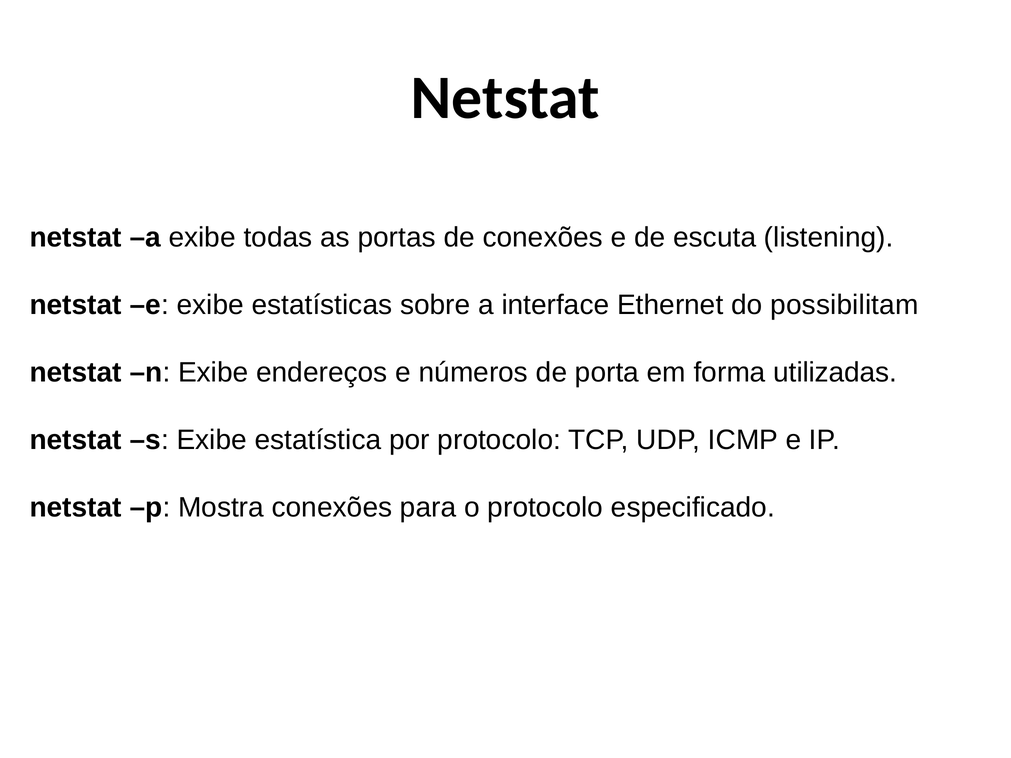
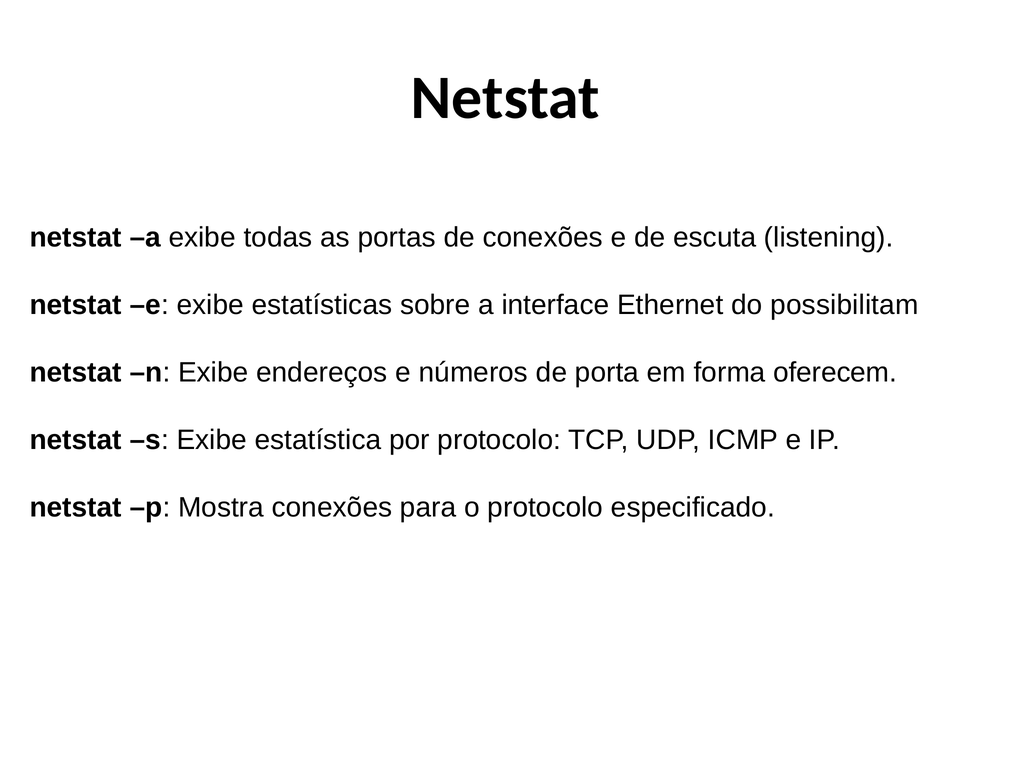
utilizadas: utilizadas -> oferecem (835, 373)
